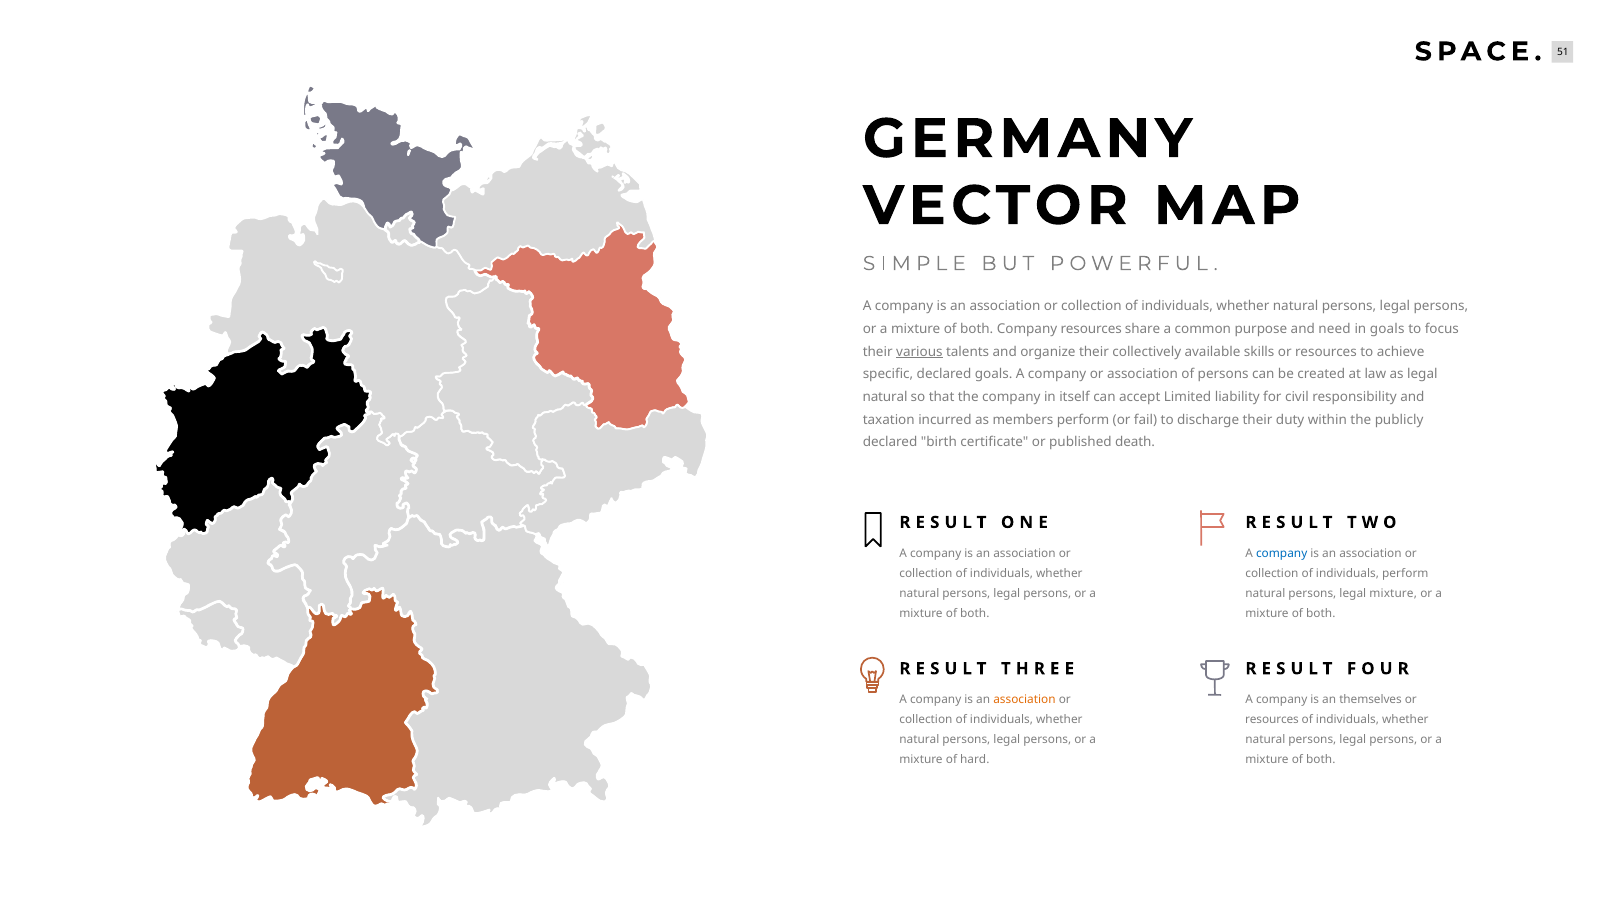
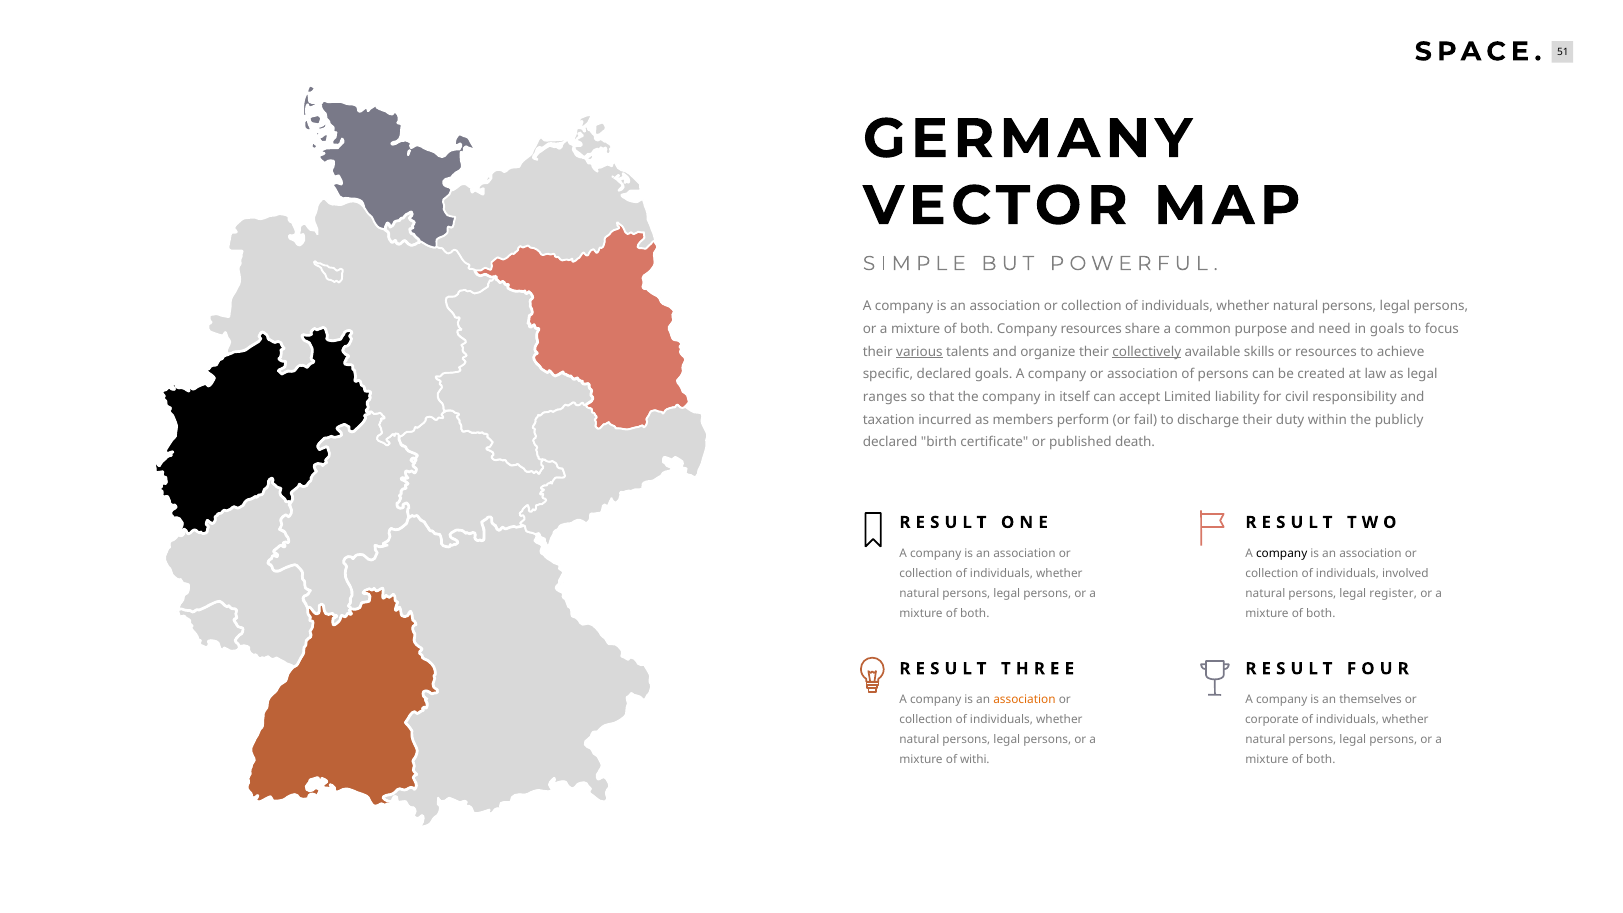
collectively underline: none -> present (1147, 352)
natural: natural -> ranges (885, 397)
company colour: blue -> black (1282, 554)
individuals perform: perform -> involved (1405, 574)
legal mixture: mixture -> register (1393, 594)
resources: resources -> corporate (1272, 720)
hard: hard -> withi (975, 760)
